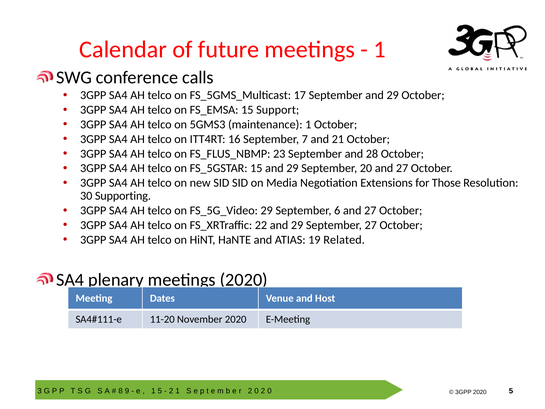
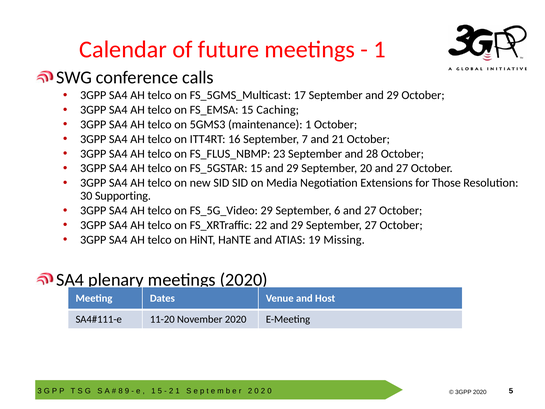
Support: Support -> Caching (278, 110)
Related: Related -> Missing (344, 240)
